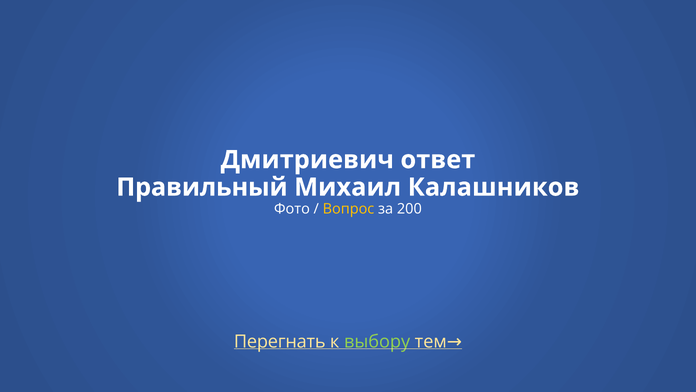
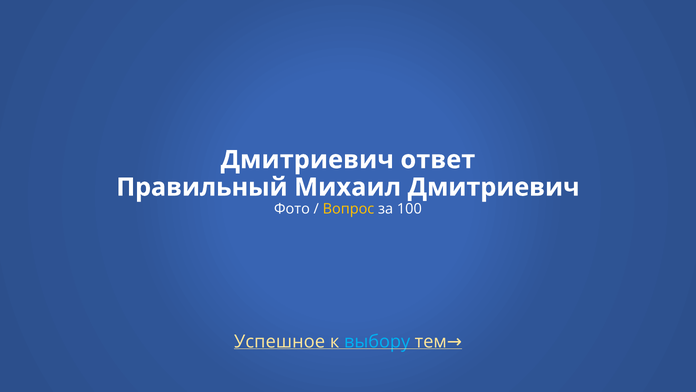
Михаил Калашников: Калашников -> Дмитриевич (494, 187)
200: 200 -> 100 (409, 209)
Перегнать: Перегнать -> Успешное (280, 341)
выбору colour: light green -> light blue (377, 341)
